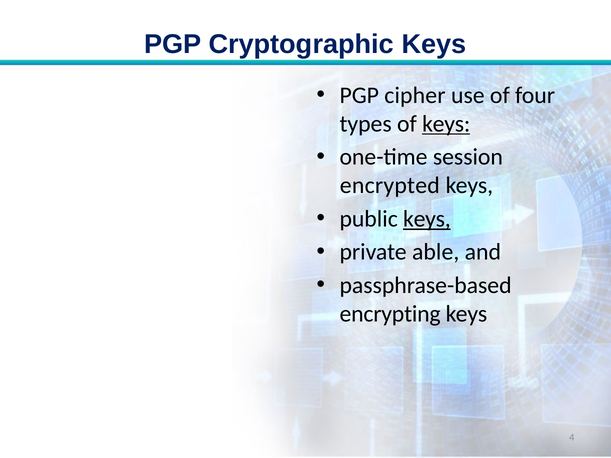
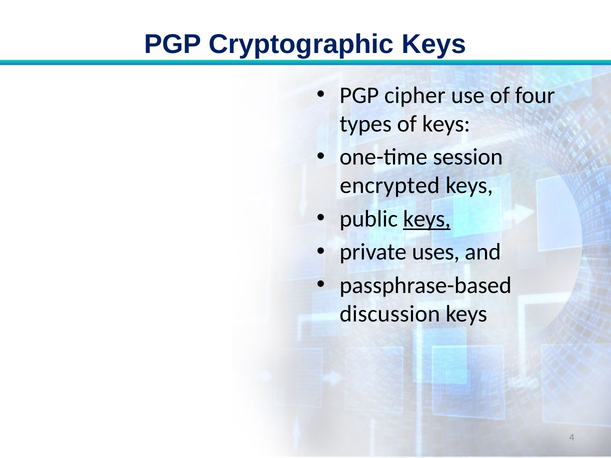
keys underline: present -> none (446, 124)
able: able -> uses (436, 252)
encrypting: encrypting -> discussion (390, 314)
